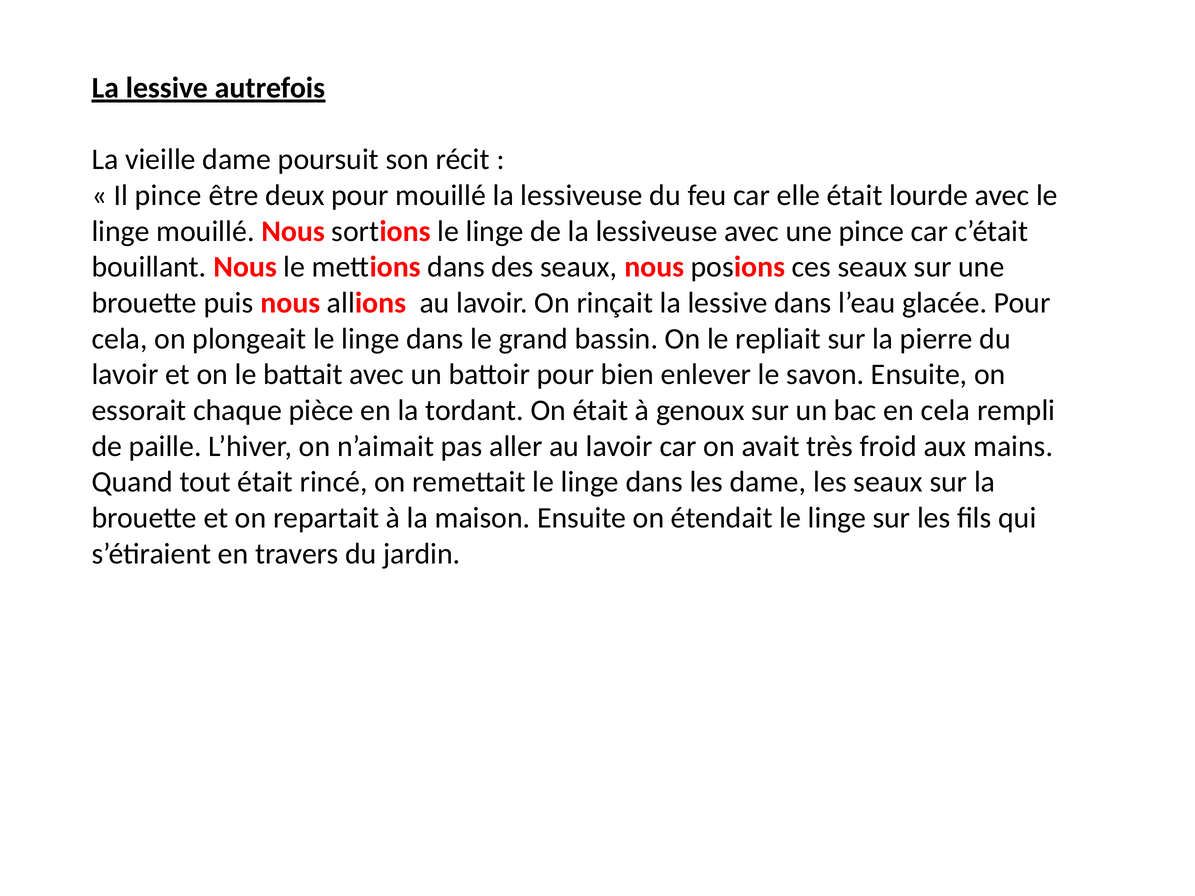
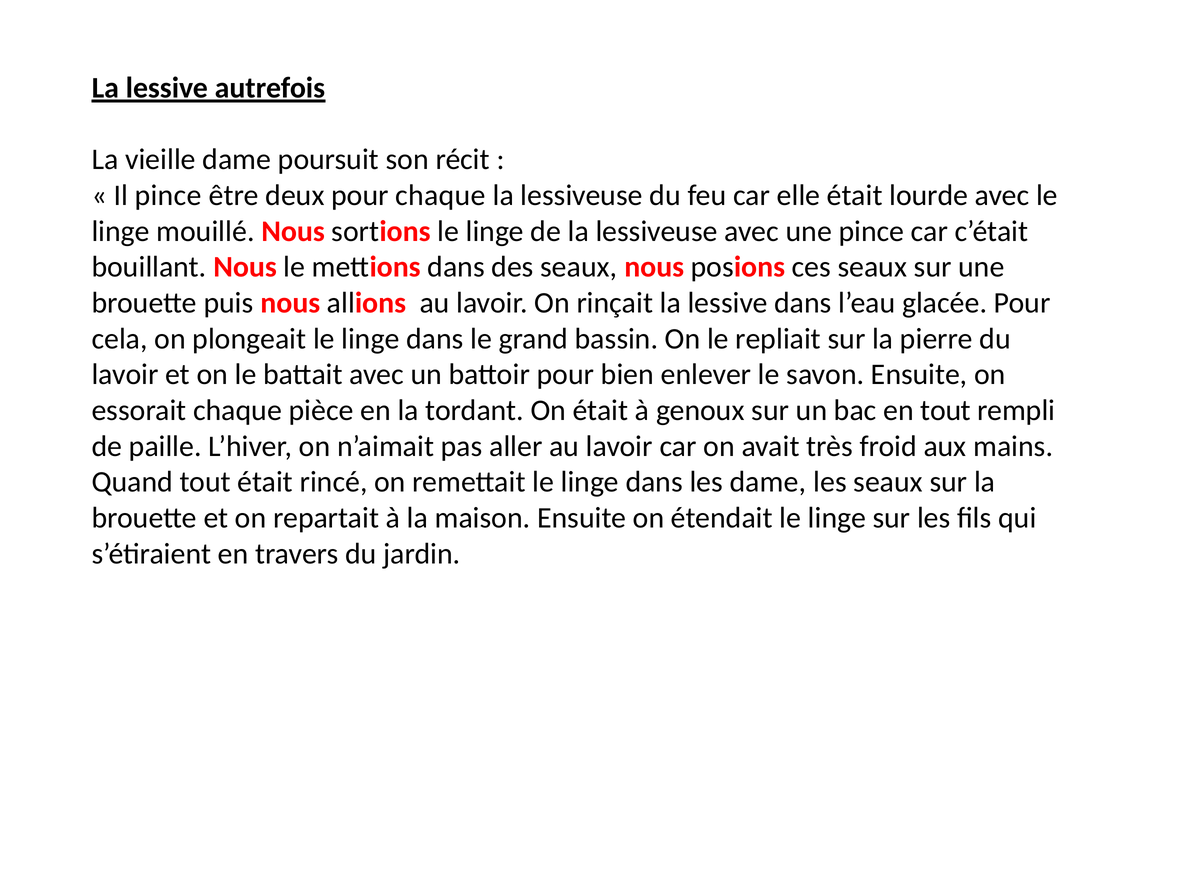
pour mouillé: mouillé -> chaque (441, 195)
en cela: cela -> tout (946, 411)
